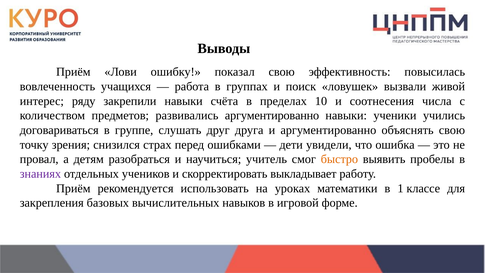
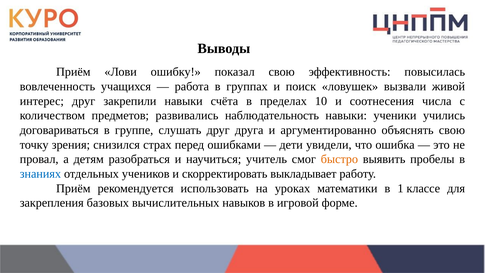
интерес ряду: ряду -> друг (84, 101)
развивались аргументированно: аргументированно -> наблюдательность (272, 115)
знаниях colour: purple -> blue (40, 174)
